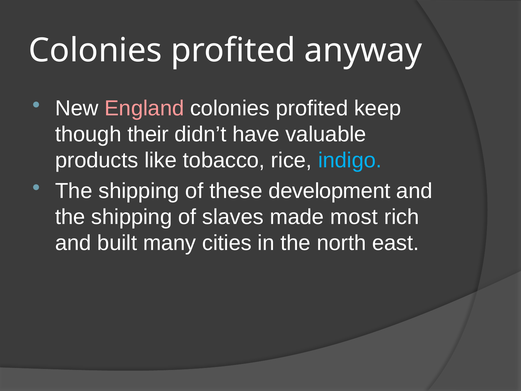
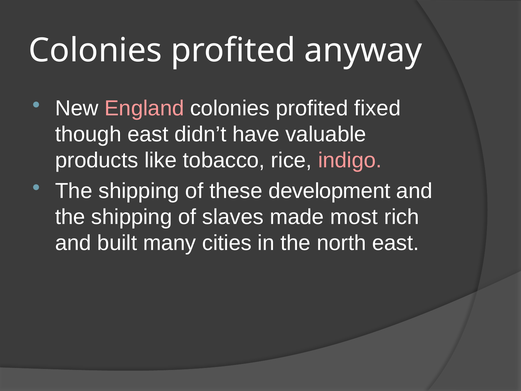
keep: keep -> fixed (378, 108)
though their: their -> east (148, 134)
indigo colour: light blue -> pink (350, 160)
